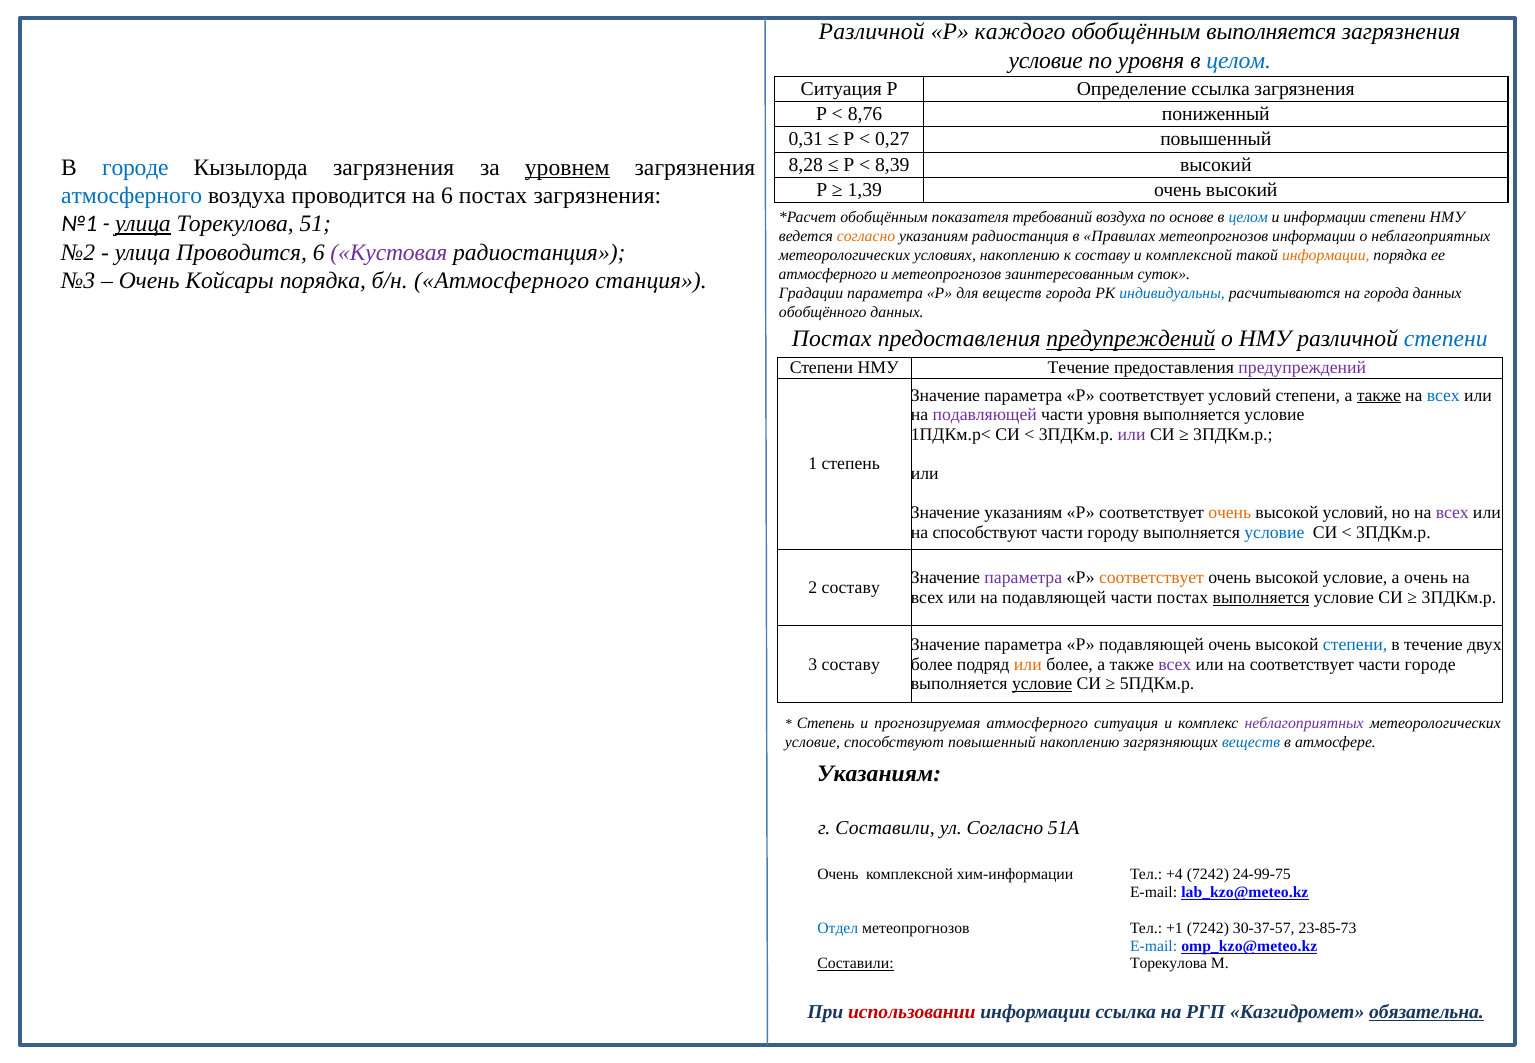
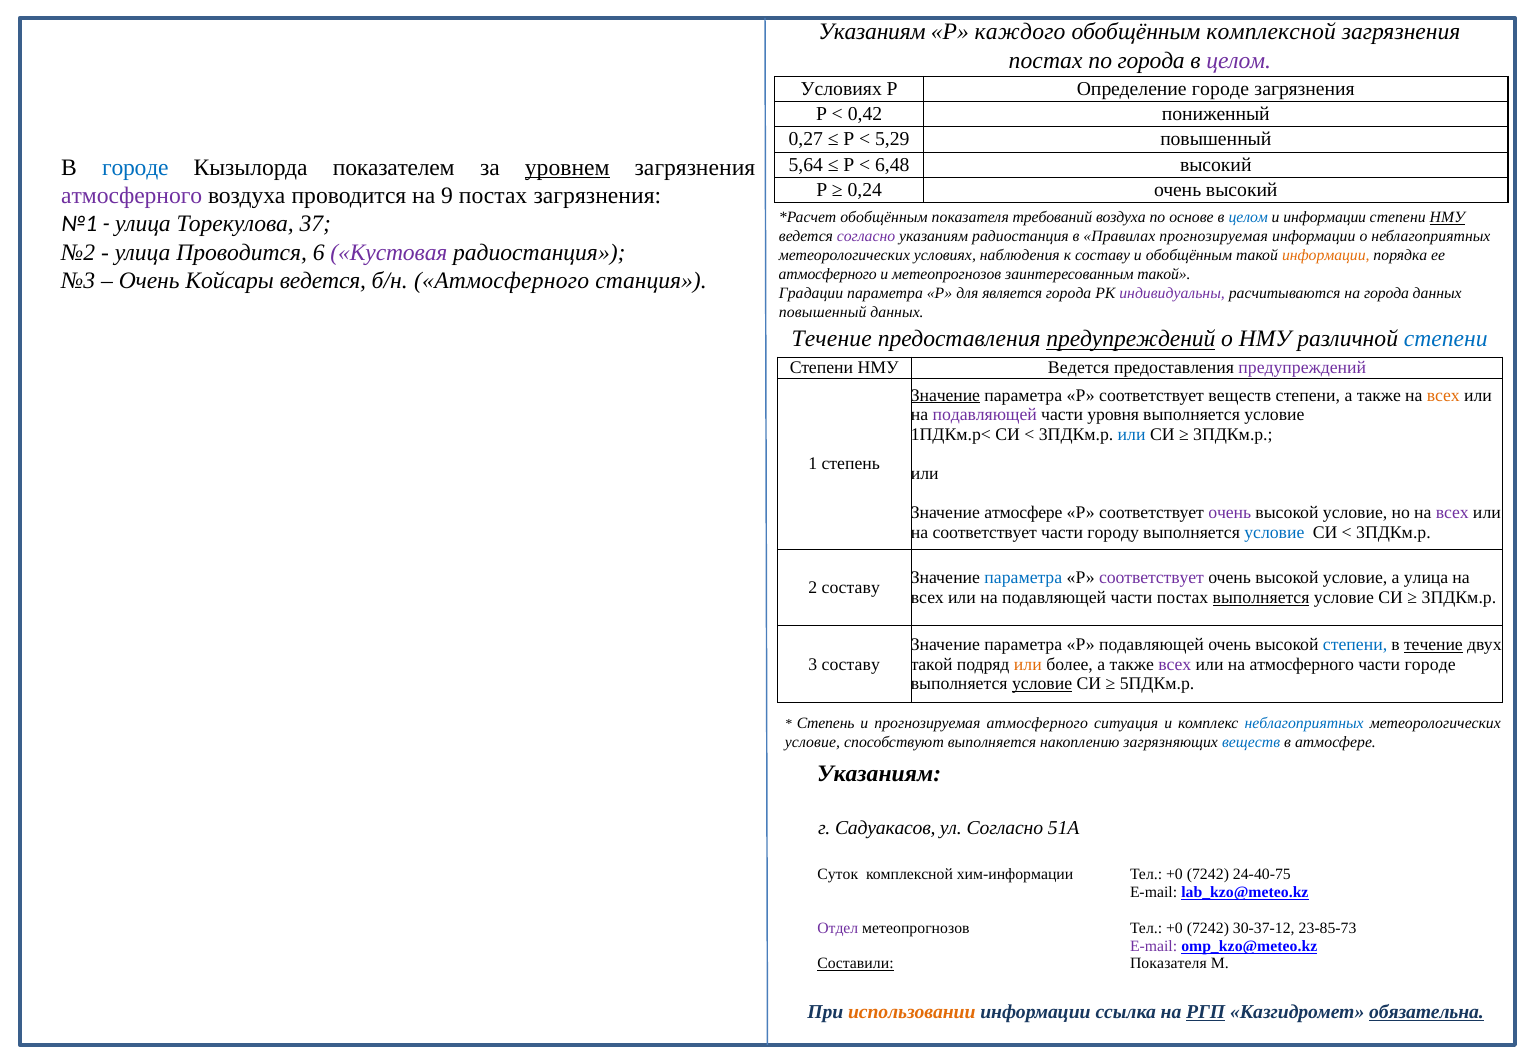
Различной: Различной -> Указаниям (872, 32)
обобщённым выполняется: выполняется -> комплексной (1271, 32)
условие: условие -> постах (1046, 60)
по уровня: уровня -> города (1151, 60)
целом colour: blue -> purple (1239, 60)
Ситуация: Ситуация -> Условиях (841, 89)
Определение ссылка: ссылка -> городе (1220, 89)
8,76: 8,76 -> 0,42 (865, 114)
0,31: 0,31 -> 0,27 (806, 139)
0,27: 0,27 -> 5,29 (892, 139)
8,28: 8,28 -> 5,64 (806, 165)
8,39: 8,39 -> 6,48 (892, 165)
Кызылорда загрязнения: загрязнения -> показателем (394, 167)
1,39: 1,39 -> 0,24 (865, 190)
атмосферного colour: blue -> purple (132, 196)
на 6: 6 -> 9 (447, 196)
НМУ underline: none -> present (1447, 218)
улица underline: present -> none (143, 224)
51: 51 -> 37 (315, 224)
согласно colour: orange -> purple (866, 236)
Правилах метеопрогнозов: метеопрогнозов -> прогнозируемая (1214, 236)
условиях накоплению: накоплению -> наблюдения (1020, 255)
и комплексной: комплексной -> обобщённым (1189, 255)
заинтересованным суток: суток -> такой (1164, 274)
Койсары порядка: порядка -> ведется (323, 281)
для веществ: веществ -> является (1012, 293)
индивидуальны colour: blue -> purple (1172, 293)
обобщённого: обобщённого -> повышенный (823, 312)
Постах: Постах -> Течение (832, 339)
Течение: Течение -> Ведется (1079, 368)
Значение underline: none -> present (946, 395)
соответствует условий: условий -> веществ (1240, 395)
также underline: present -> none (1379, 395)
всех colour: blue -> orange (1443, 395)
или colour: purple -> blue (1132, 434)
Значение указаниям: указаниям -> атмосфере (1023, 513)
очень colour: orange -> purple (1230, 513)
условий: условий -> условие (1355, 513)
на способствуют: способствуют -> соответствует (985, 533)
параметра colour: purple -> blue (1023, 578)
соответствует colour: orange -> purple (1151, 578)
а очень: очень -> улица (1426, 578)
течение underline: none -> present (1433, 645)
более: более -> такой (932, 664)
на соответствует: соответствует -> атмосферного (1302, 664)
неблагоприятных colour: purple -> blue (1304, 723)
способствуют повышенный: повышенный -> выполняется (992, 742)
г Составили: Составили -> Садуакасов (885, 827)
Очень: Очень -> Суток (838, 874)
+4: +4 -> +0 (1174, 874)
24-99-75: 24-99-75 -> 24-40-75 (1262, 874)
Отдел colour: blue -> purple (838, 928)
+1: +1 -> +0 (1174, 928)
30-37-57: 30-37-57 -> 30-37-12 (1264, 928)
E-mail colour: blue -> purple (1154, 946)
Торекулова: Торекулова -> Показателя (1168, 963)
использовании colour: red -> orange (912, 1012)
РГП underline: none -> present (1206, 1012)
